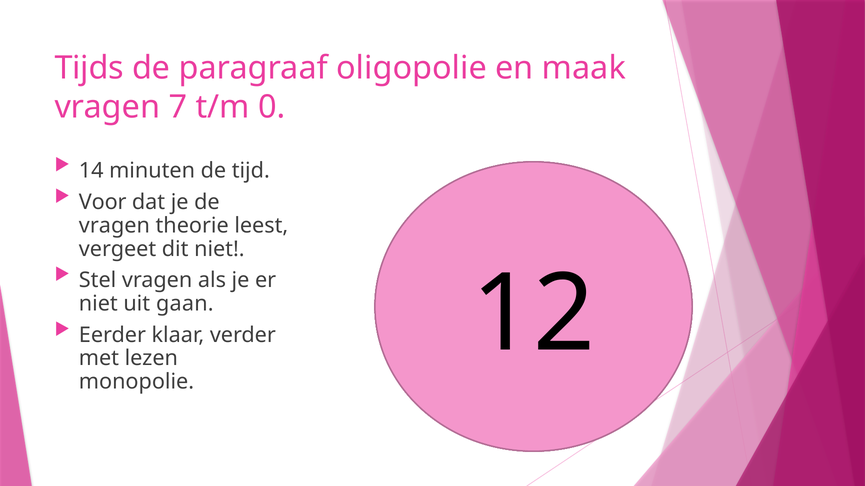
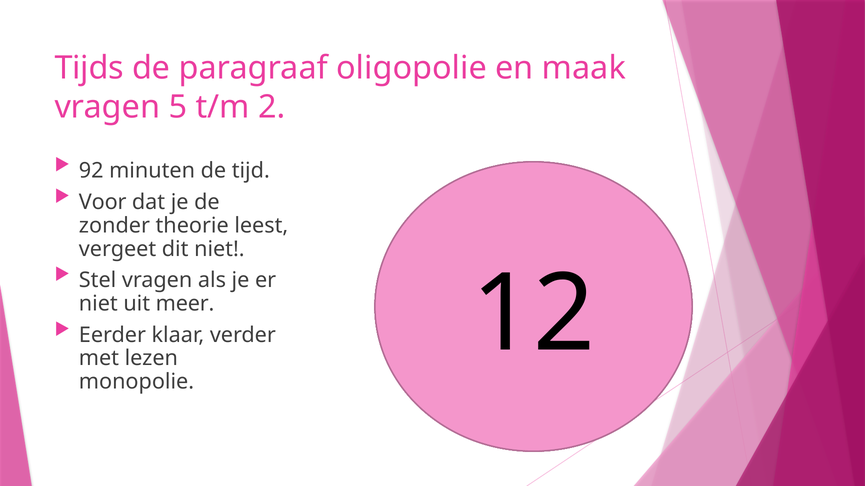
7: 7 -> 5 (178, 107)
0: 0 -> 2 (272, 107)
14: 14 -> 92 (91, 171)
vragen: vragen -> zonder (114, 226)
gaan: gaan -> meer (185, 304)
